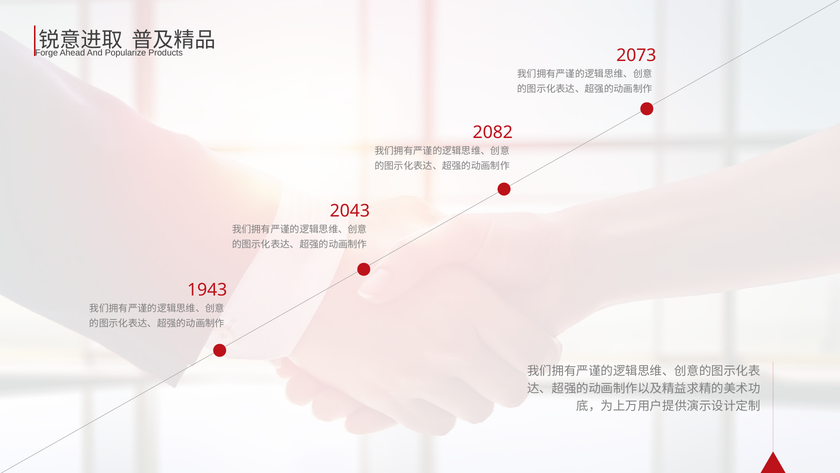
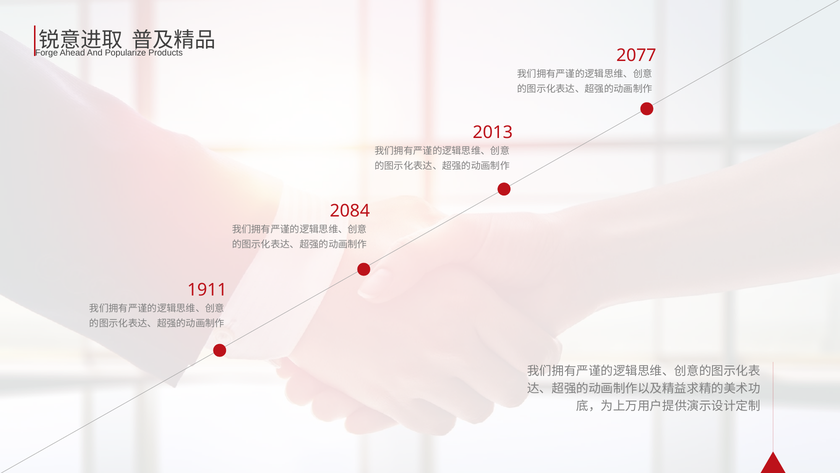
2073: 2073 -> 2077 (636, 56)
2082: 2082 -> 2013 (493, 133)
2043: 2043 -> 2084 (350, 211)
1943: 1943 -> 1911 (207, 290)
